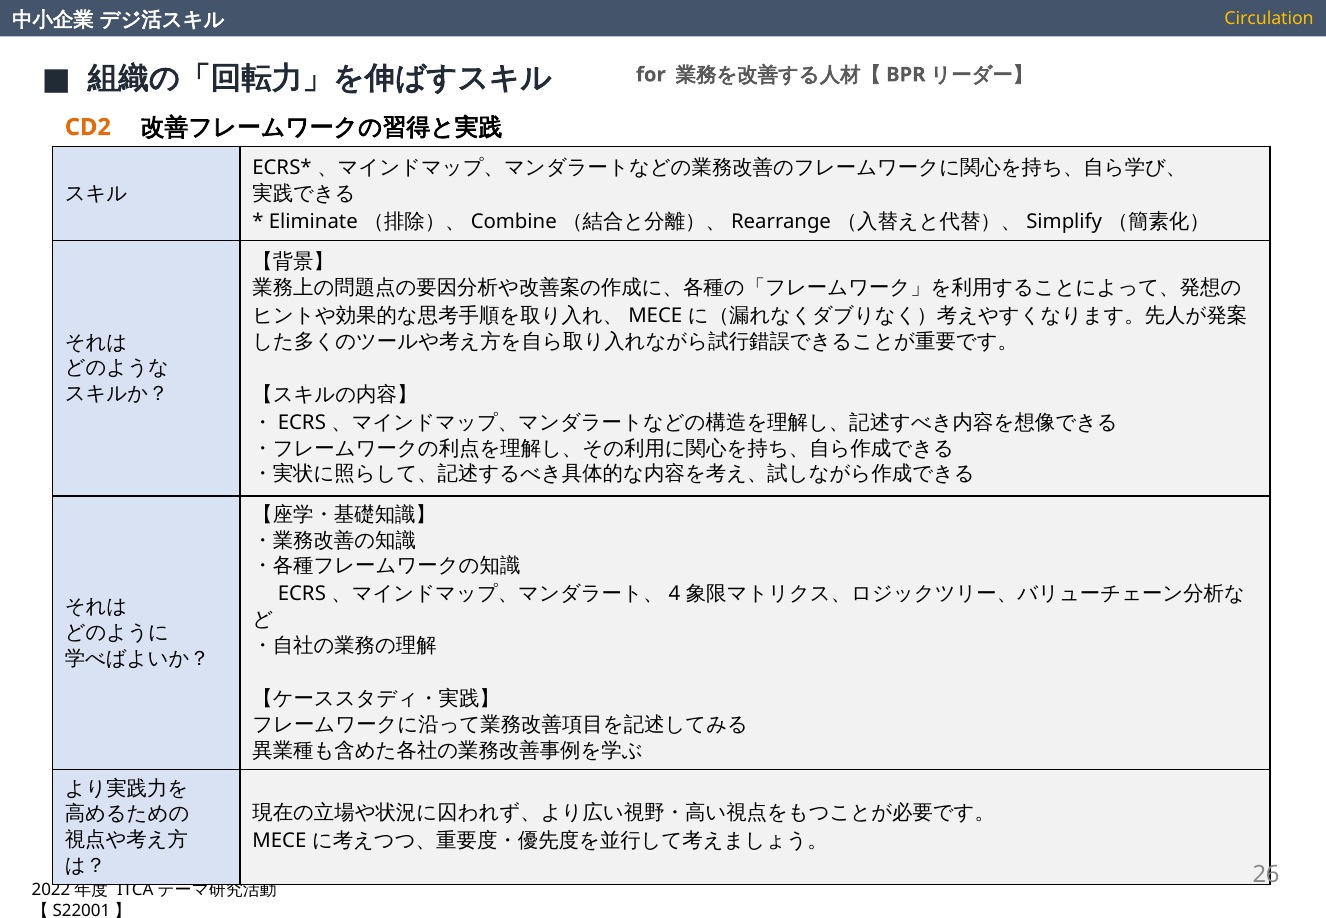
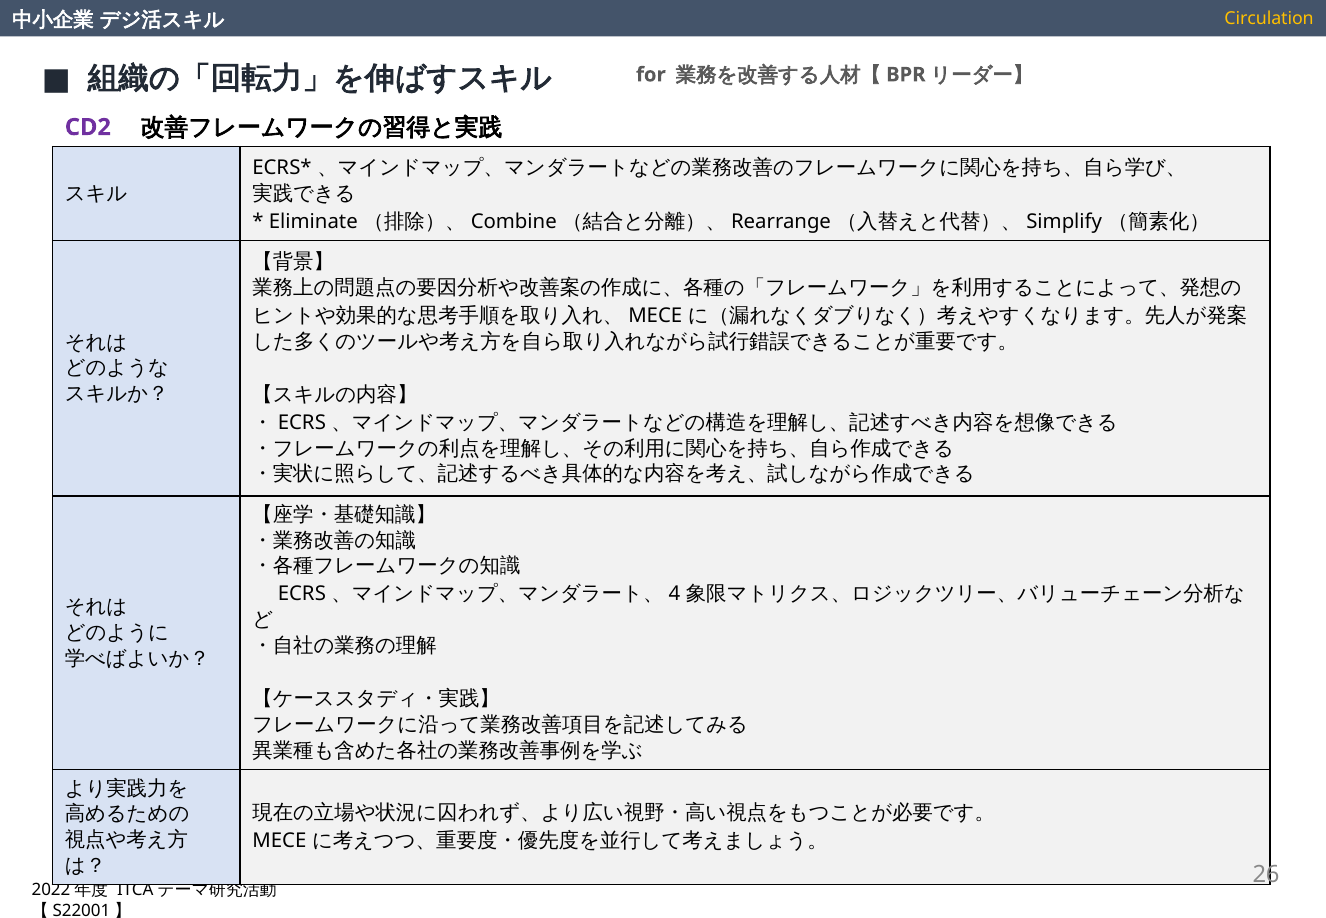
CD2 colour: orange -> purple (88, 127)
